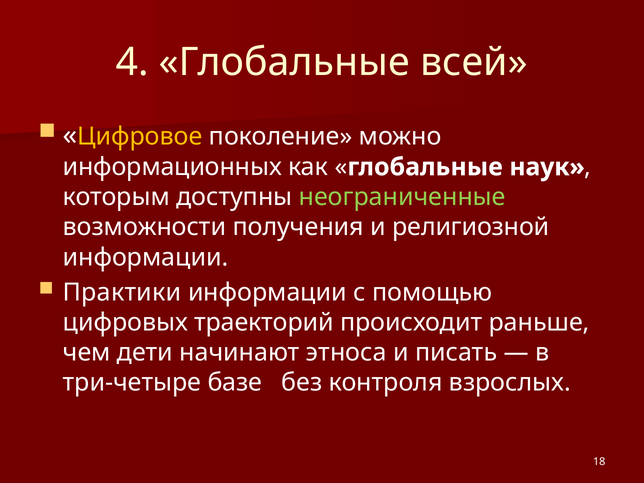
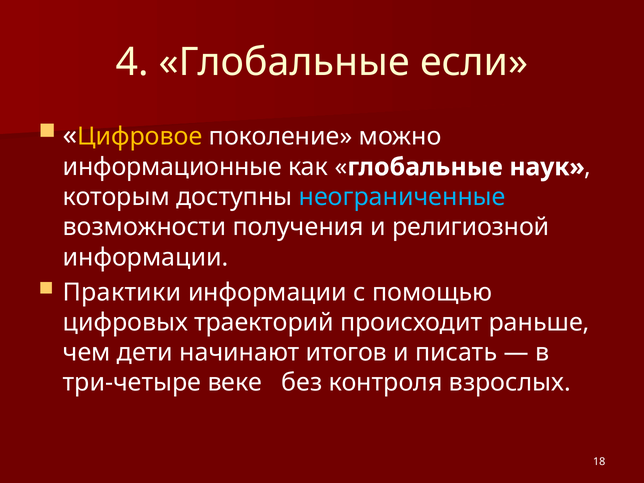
всей: всей -> если (474, 62)
информационных: информационных -> информационные (172, 167)
неограниченные colour: light green -> light blue (402, 197)
этноса: этноса -> итогов (346, 353)
базе: базе -> веке (235, 383)
